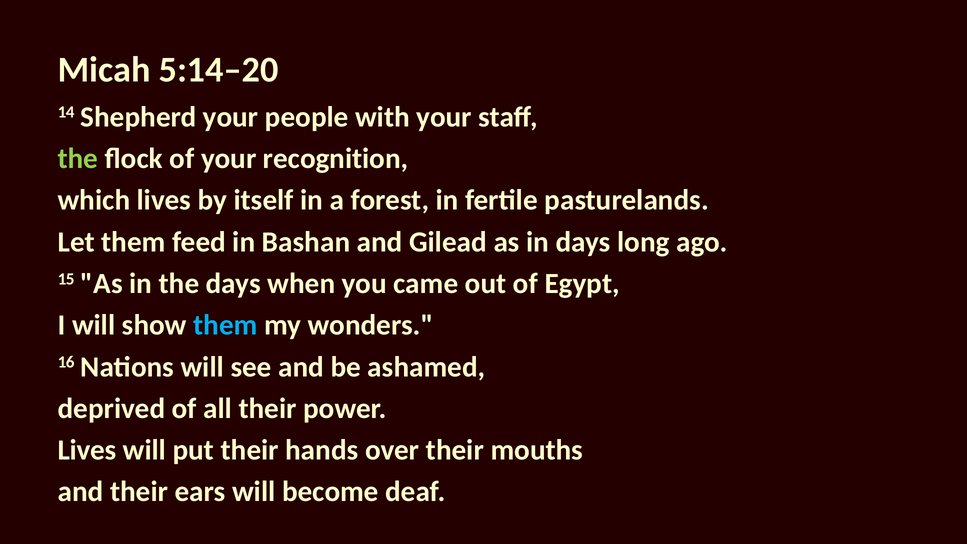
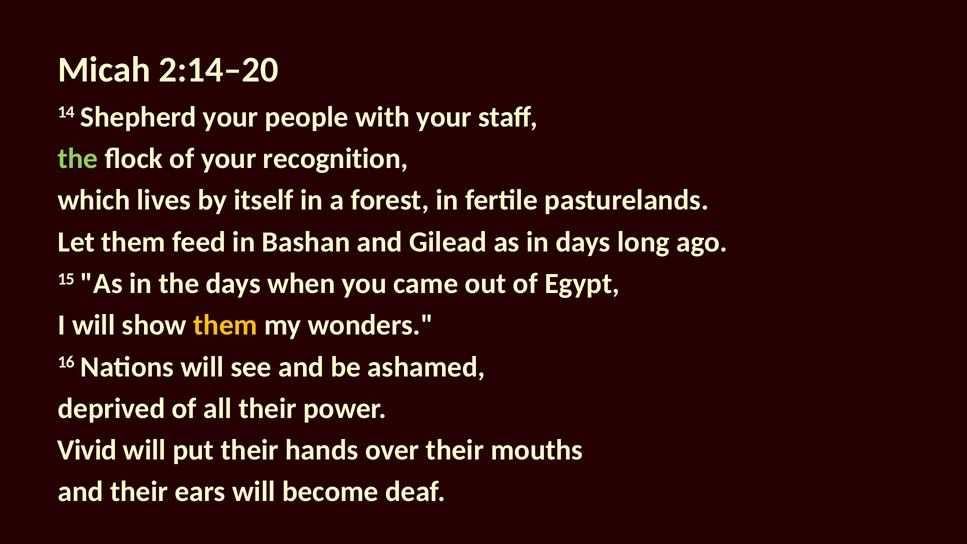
5:14–20: 5:14–20 -> 2:14–20 (219, 70)
them colour: light blue -> yellow (225, 325)
Lives: Lives -> Vivid (87, 450)
